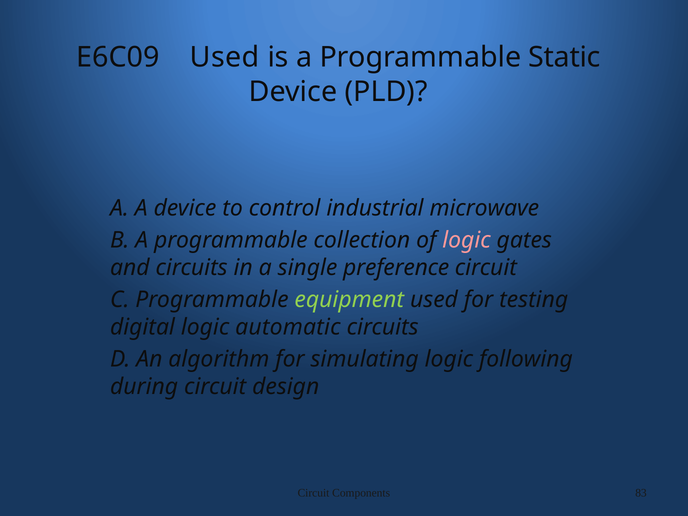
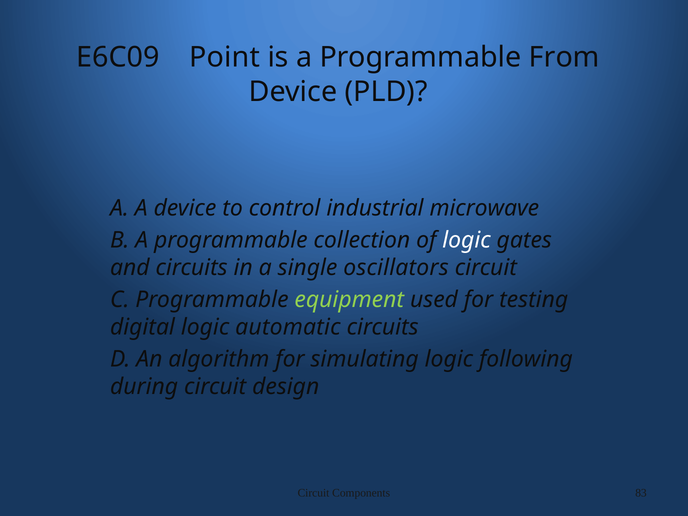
E6C09 Used: Used -> Point (225, 57)
Static: Static -> From (564, 57)
logic colour: pink -> white (466, 240)
preference: preference -> oscillators (396, 268)
